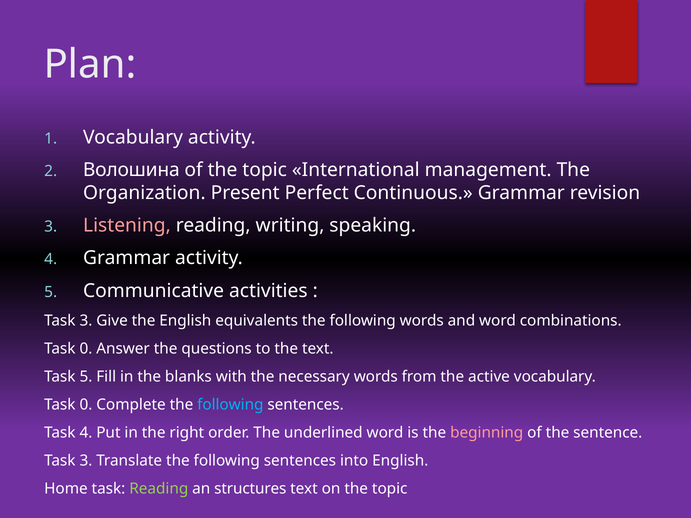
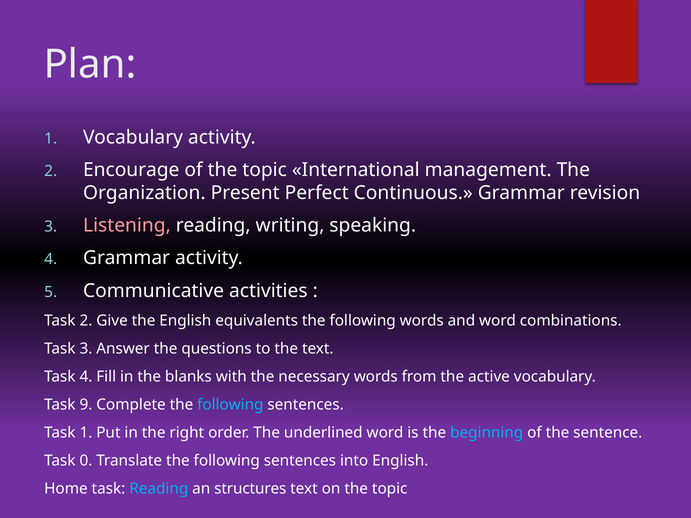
Волошина: Волошина -> Encourage (131, 170)
3: 3 -> 2 (86, 321)
0: 0 -> 3 (86, 349)
Task 5: 5 -> 4 (86, 377)
0: 0 -> 9 (86, 405)
Task 4: 4 -> 1 (86, 433)
beginning colour: pink -> light blue (487, 433)
3: 3 -> 0 (86, 461)
Reading colour: light green -> light blue (159, 489)
